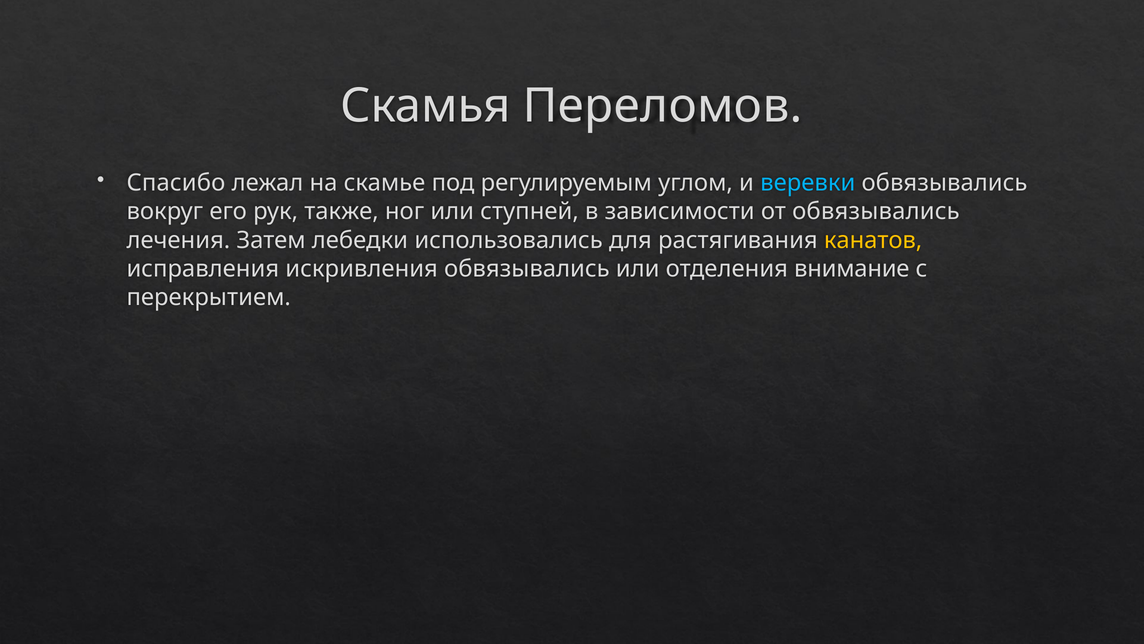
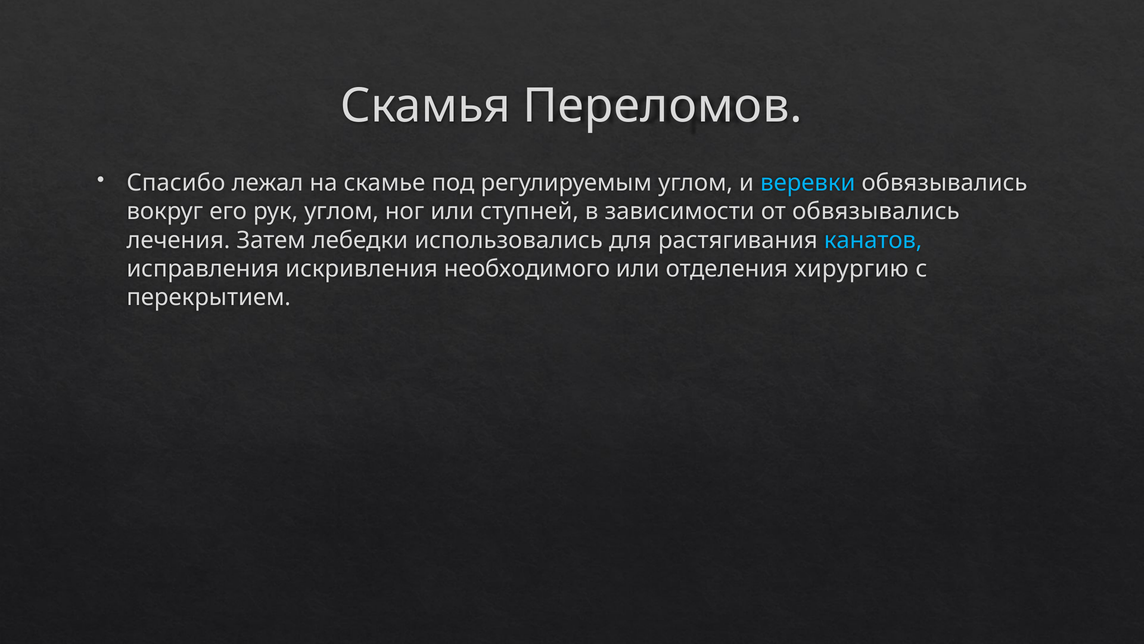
рук также: также -> углом (342, 211)
канатов colour: yellow -> light blue (873, 240)
искривления обвязывались: обвязывались -> необходимого (527, 269)
внимание: внимание -> хирургию (852, 269)
